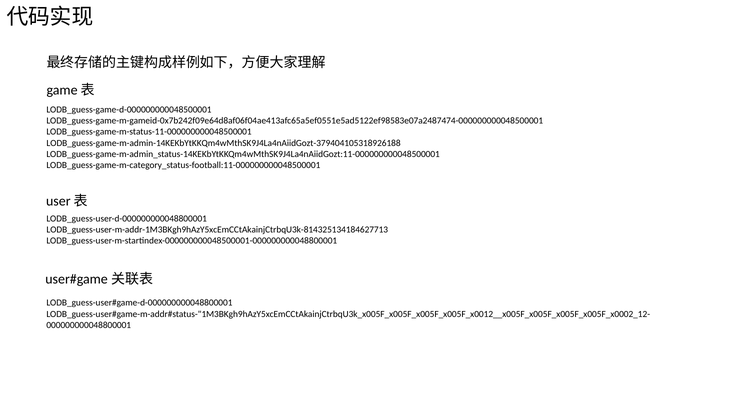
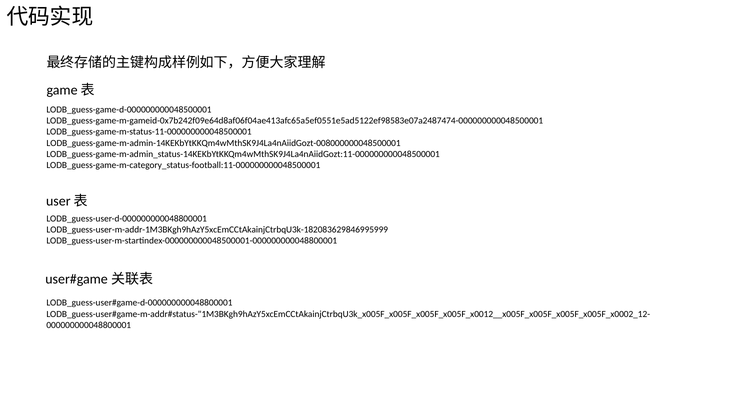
LODB_guess-game-m-admin-14KEKbYtKKQm4wMthSK9J4La4nAiidGozt-379404105318926188: LODB_guess-game-m-admin-14KEKbYtKKQm4wMthSK9J4La4nAiidGozt-379404105318926188 -> LODB_guess-game-m-admin-14KEKbYtKKQm4wMthSK9J4La4nAiidGozt-008000000048500001 (224, 143)
LODB_guess-user-m-addr-1M3BKgh9hAzY5xcEmCCtAkainjCtrbqU3k-814325134184627713: LODB_guess-user-m-addr-1M3BKgh9hAzY5xcEmCCtAkainjCtrbqU3k-814325134184627713 -> LODB_guess-user-m-addr-1M3BKgh9hAzY5xcEmCCtAkainjCtrbqU3k-182083629846995999 (217, 229)
